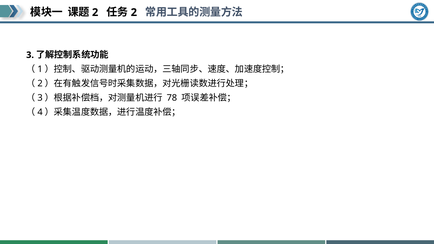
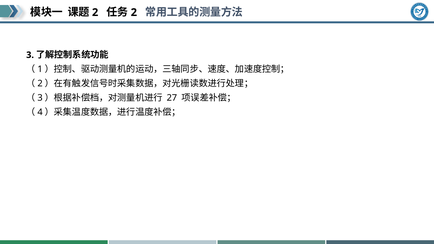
78: 78 -> 27 (172, 98)
